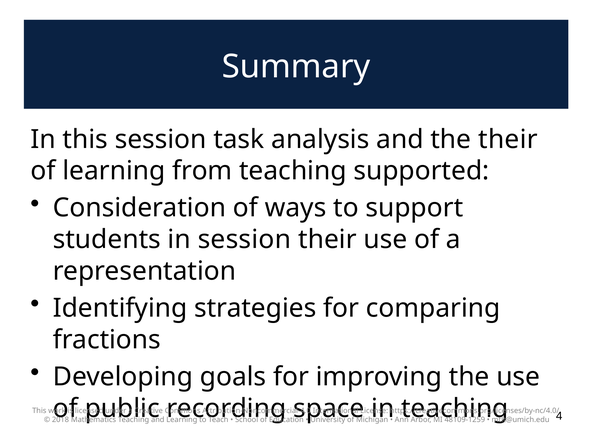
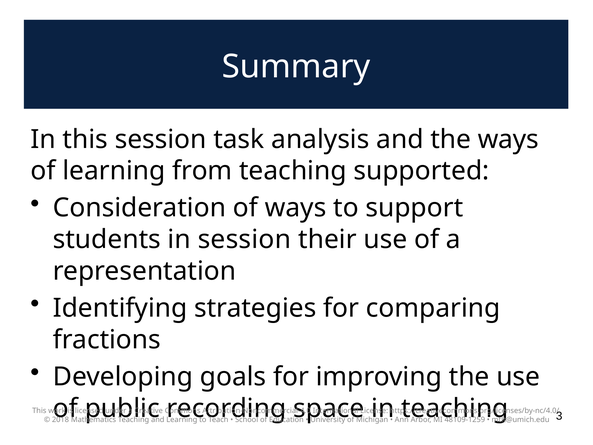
the their: their -> ways (508, 139)
4: 4 -> 3 (559, 416)
